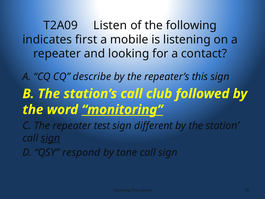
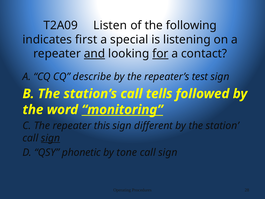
mobile: mobile -> special (129, 39)
and underline: none -> present (95, 54)
for underline: none -> present (160, 54)
this: this -> test (200, 77)
club: club -> tells (159, 94)
test: test -> this (102, 126)
respond: respond -> phonetic (81, 152)
